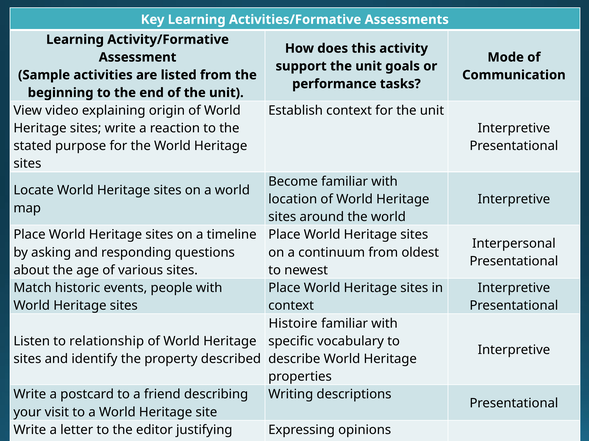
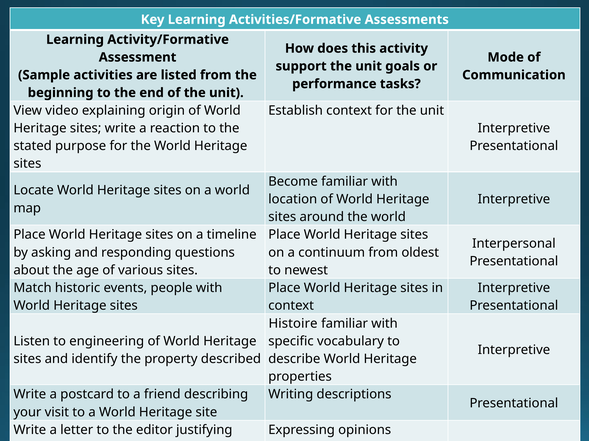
relationship: relationship -> engineering (107, 342)
